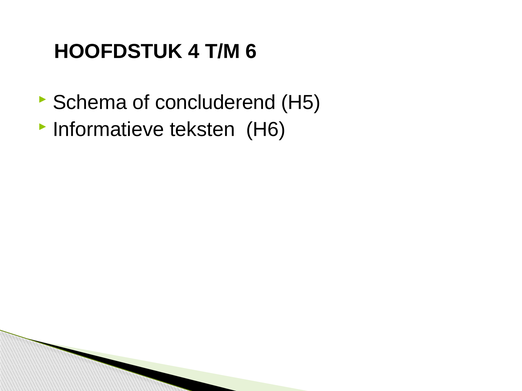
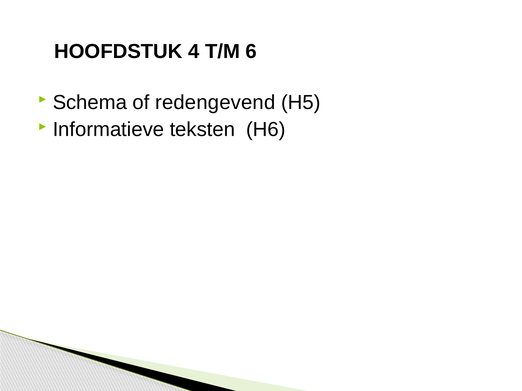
concluderend: concluderend -> redengevend (215, 103)
